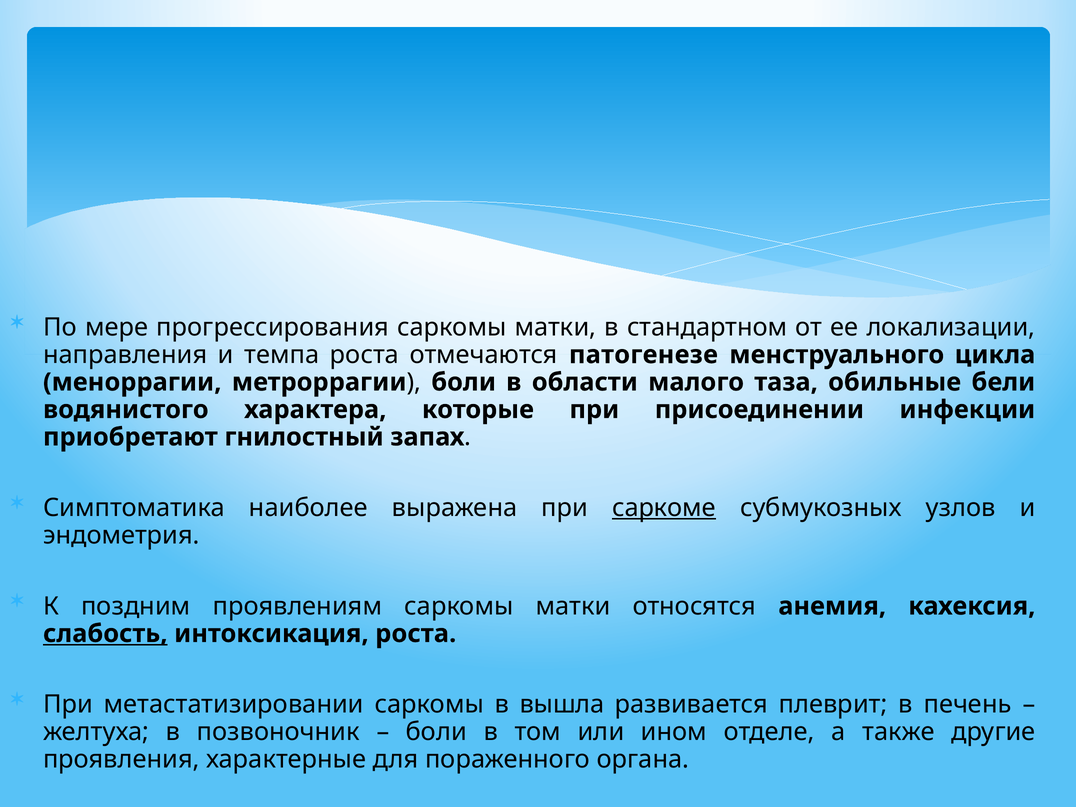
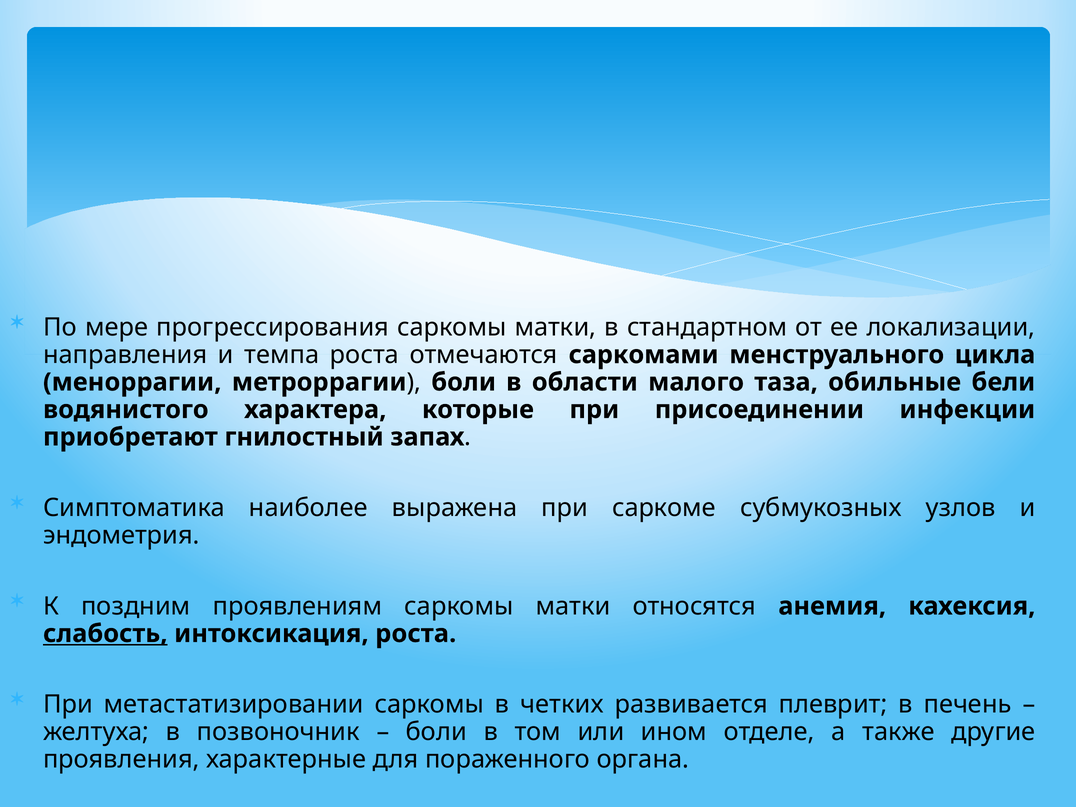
патогенезе: патогенезе -> саркомами (644, 355)
саркоме underline: present -> none (664, 508)
вышла: вышла -> четких (562, 704)
